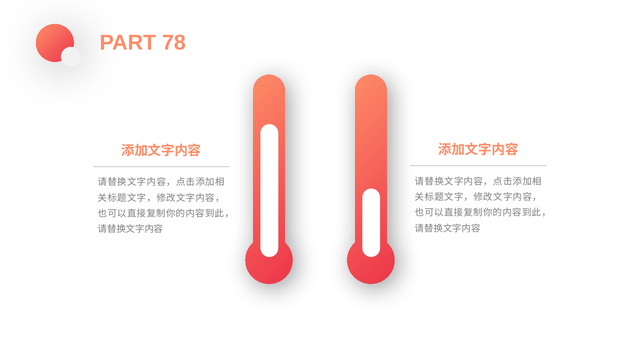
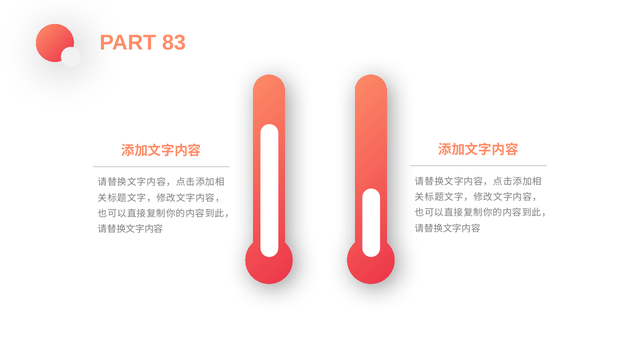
78: 78 -> 83 (174, 43)
